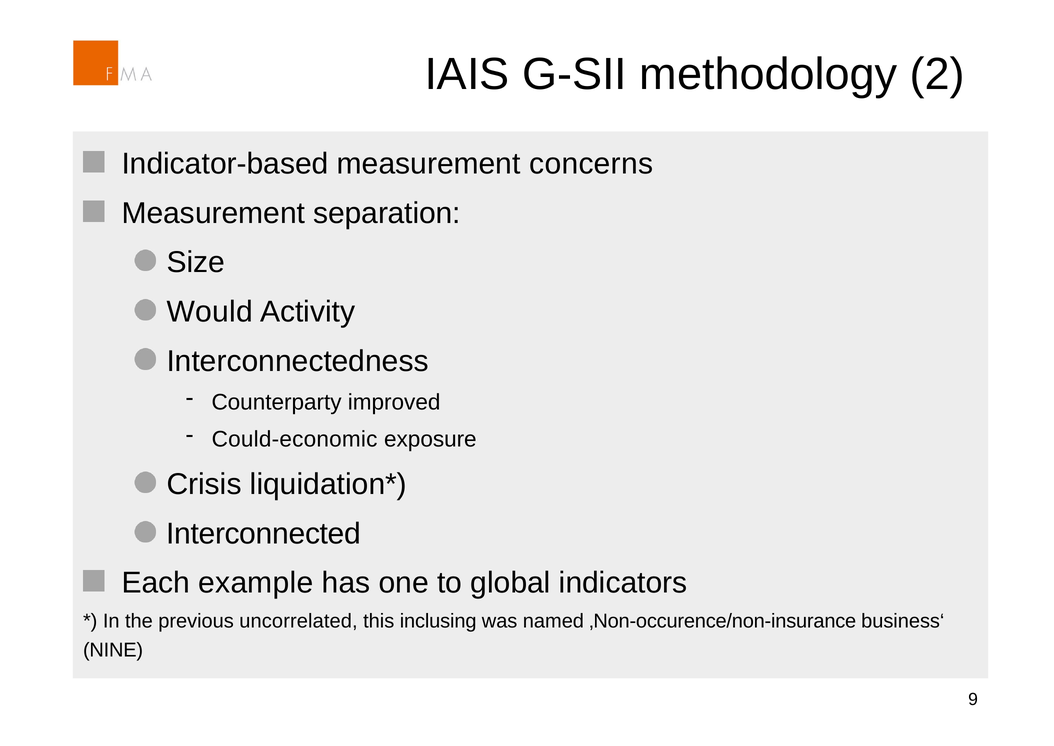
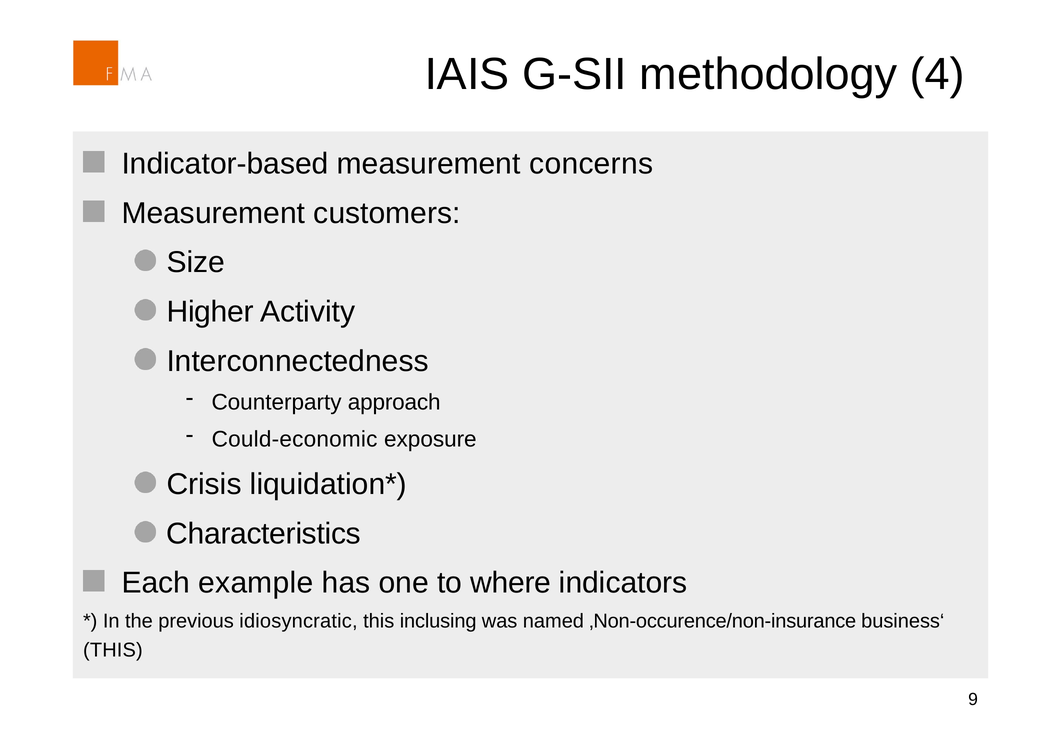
2: 2 -> 4 (937, 74)
separation: separation -> customers (387, 213)
Would: Would -> Higher (210, 312)
improved: improved -> approach (394, 402)
Interconnected: Interconnected -> Characteristics (264, 533)
global: global -> where (511, 582)
uncorrelated: uncorrelated -> idiosyncratic (298, 621)
NINE: NINE -> THIS (113, 649)
